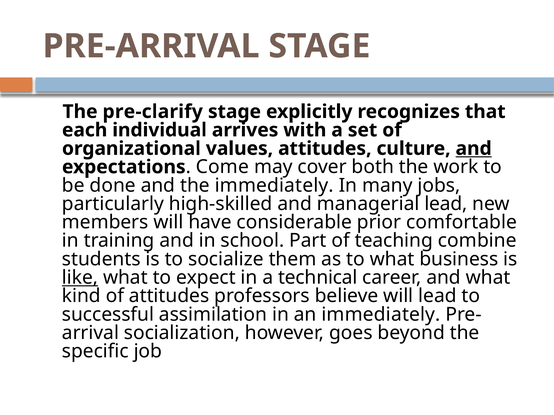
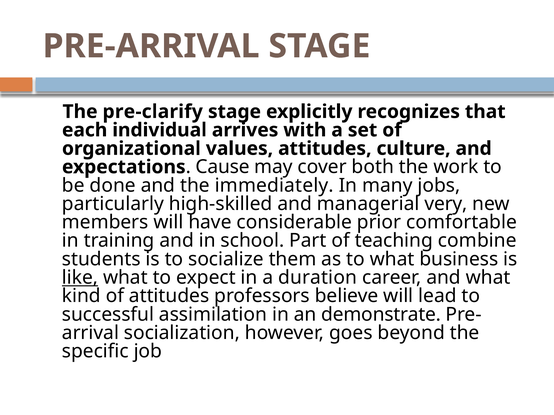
and underline: present -> none (474, 149)
Come: Come -> Cause (223, 167)
managerial lead: lead -> very (446, 204)
technical: technical -> duration (318, 278)
an immediately: immediately -> demonstrate (381, 315)
